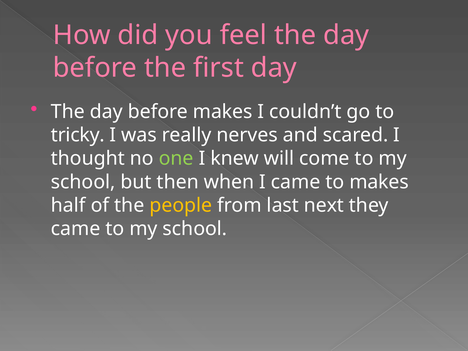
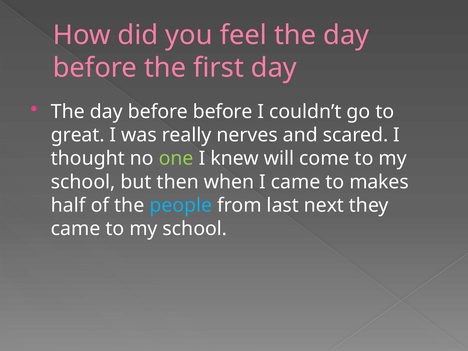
before makes: makes -> before (223, 112)
tricky: tricky -> great (78, 135)
people colour: yellow -> light blue (181, 205)
